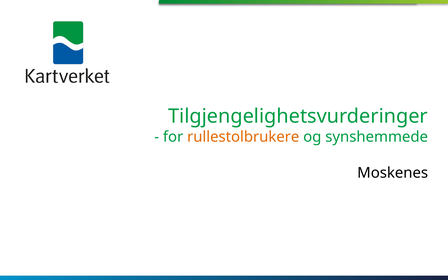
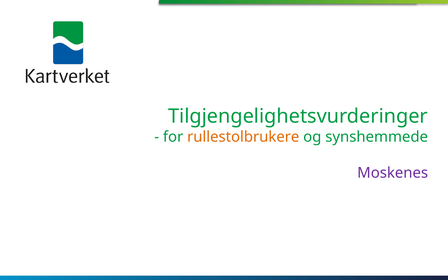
Moskenes colour: black -> purple (393, 173)
